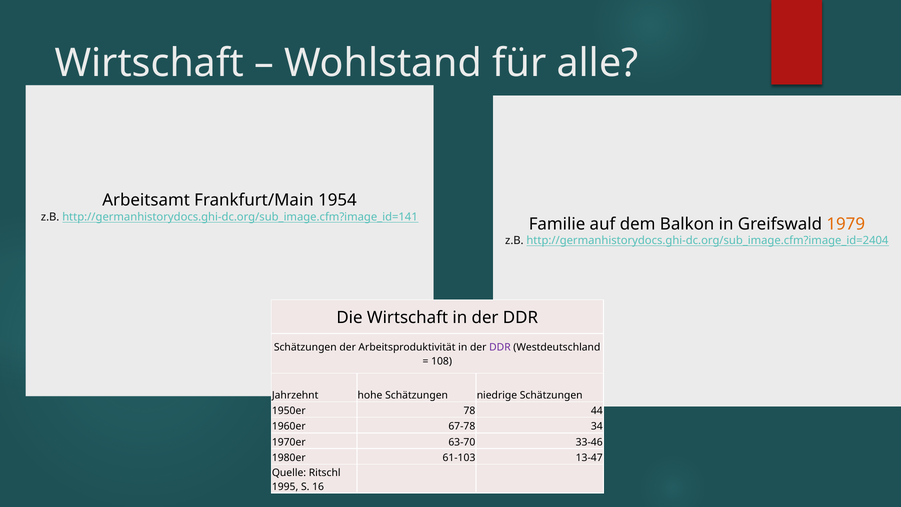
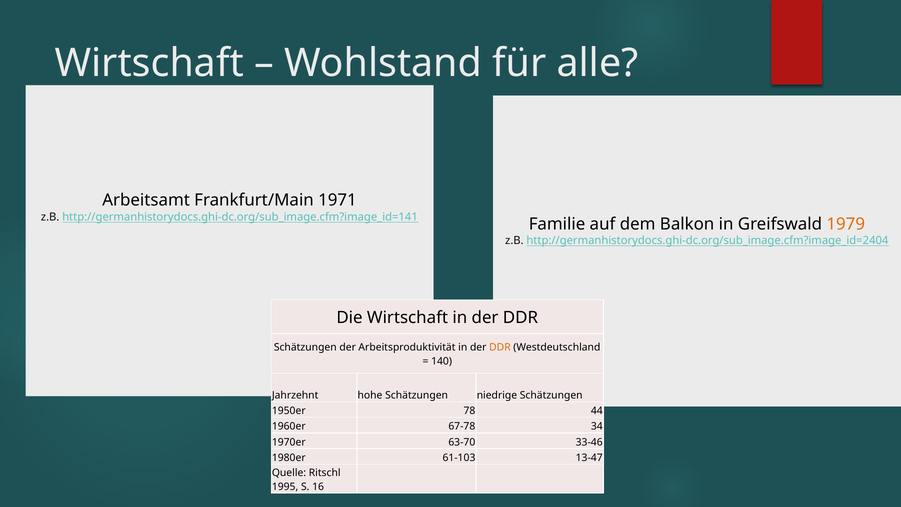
1954: 1954 -> 1971 (337, 200)
DDR colour: purple -> orange (500, 347)
108: 108 -> 140 (442, 361)
